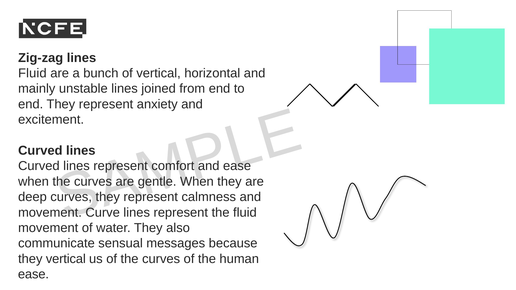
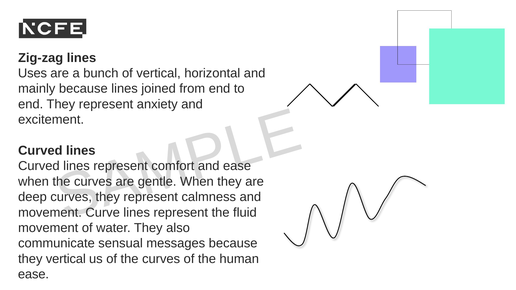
Fluid: Fluid -> Uses (32, 73)
mainly unstable: unstable -> because (83, 89)
